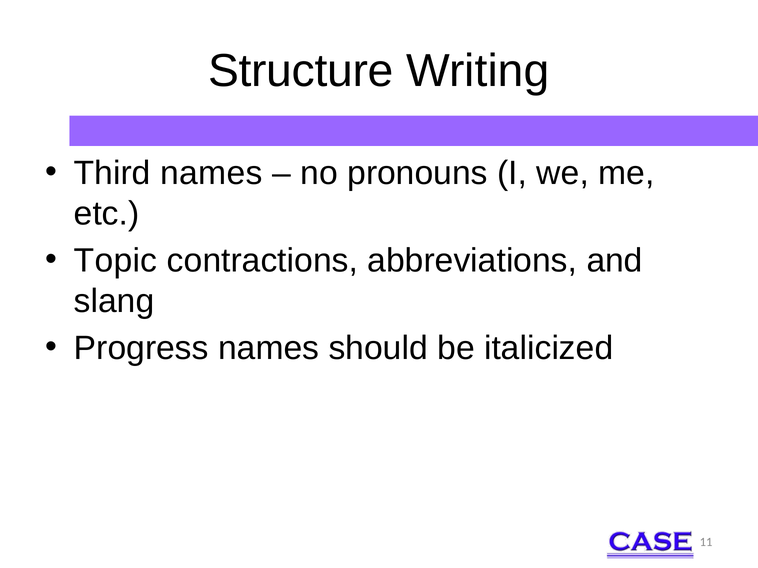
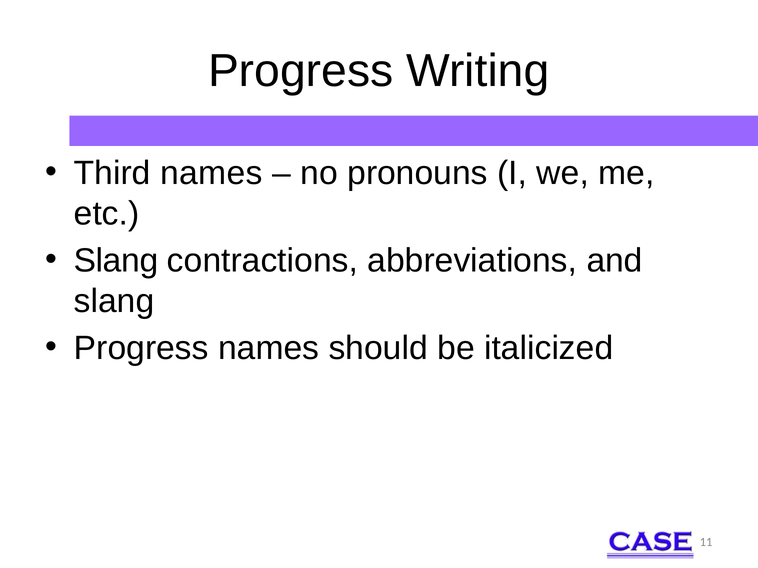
Structure: Structure -> Progress (301, 71)
Topic: Topic -> Slang (116, 261)
